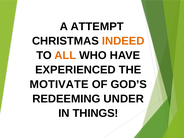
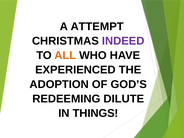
INDEED colour: orange -> purple (123, 41)
MOTIVATE: MOTIVATE -> ADOPTION (59, 84)
UNDER: UNDER -> DILUTE (124, 99)
